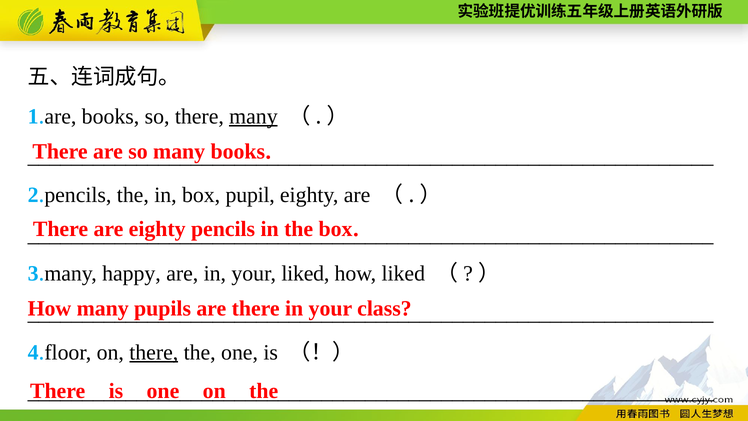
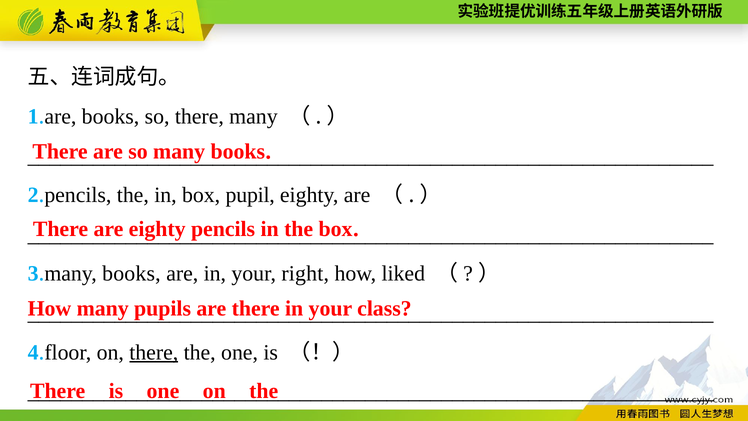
many underline: present -> none (253, 116)
happy: happy -> books (131, 274)
your liked: liked -> right (305, 274)
